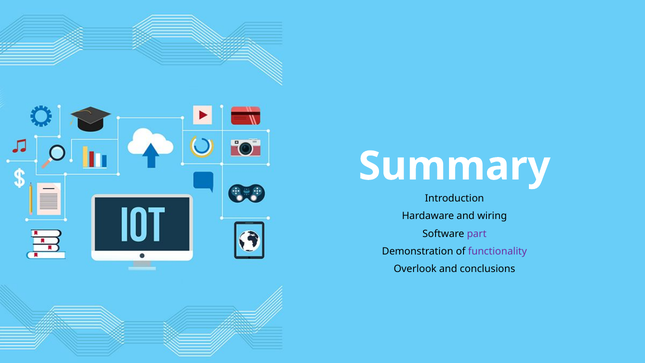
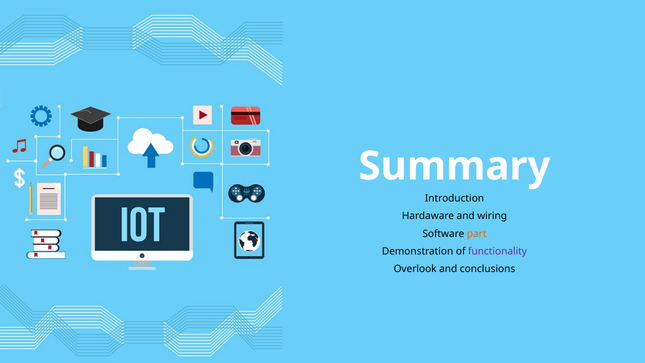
part colour: purple -> orange (477, 234)
